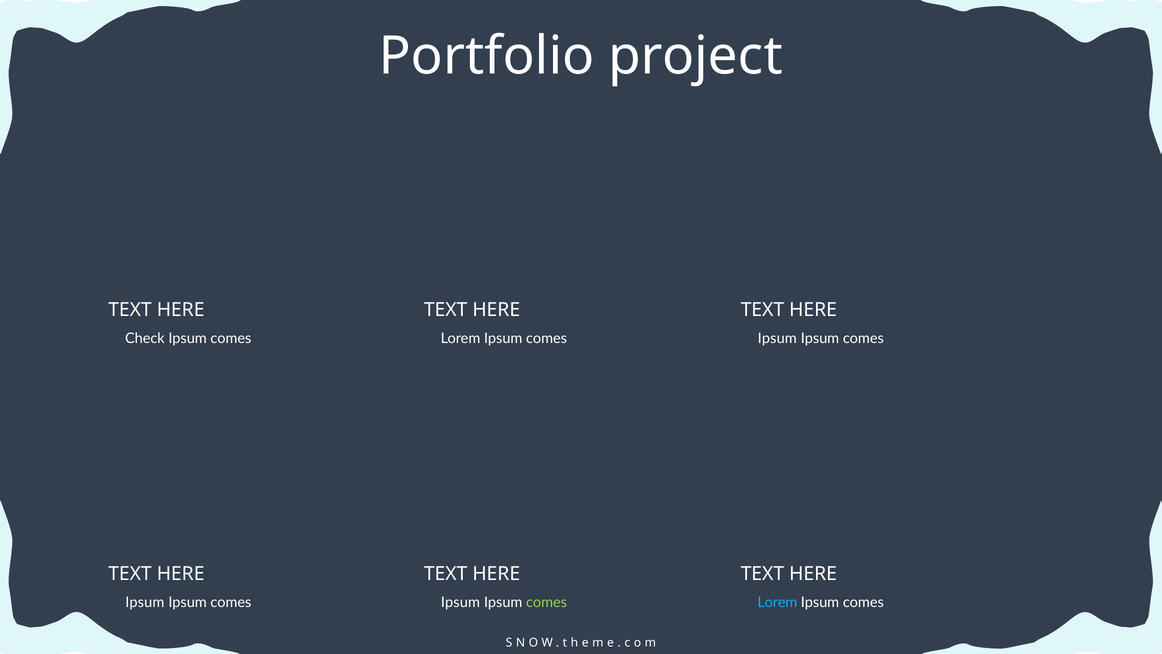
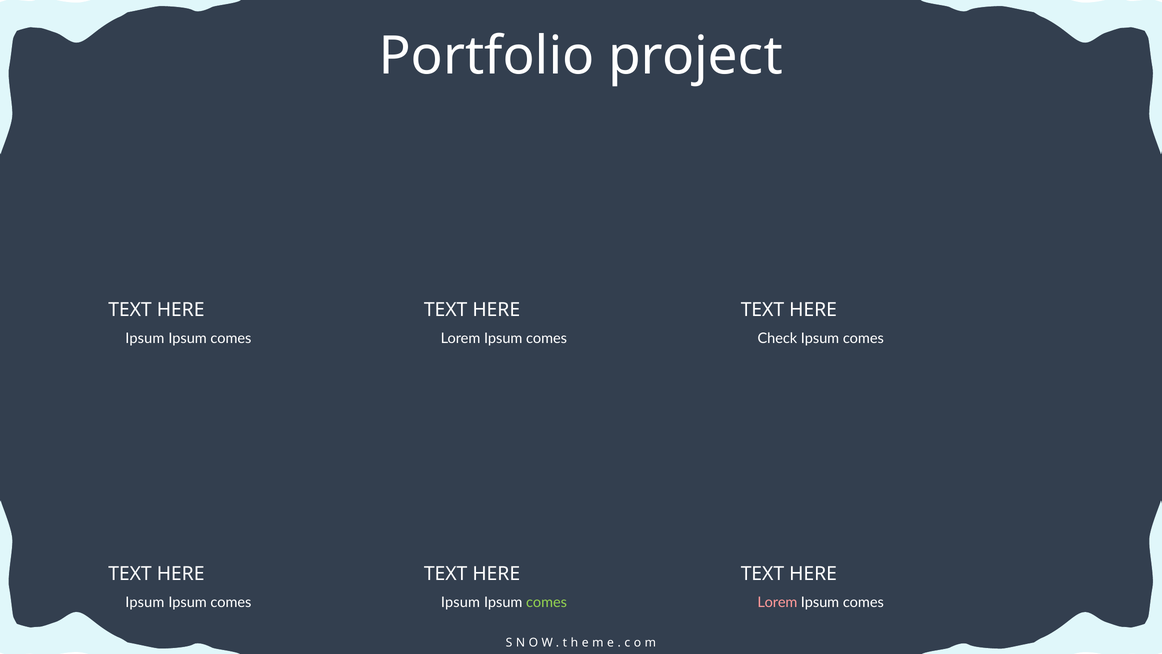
Check: Check -> Ipsum (145, 338)
Ipsum: Ipsum -> Check (777, 338)
Lorem colour: light blue -> pink (777, 602)
